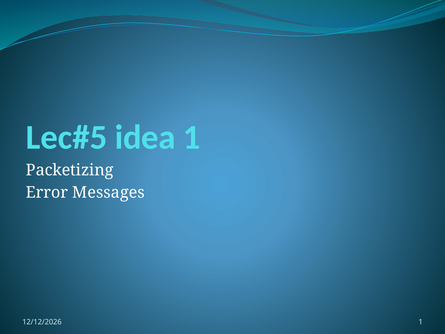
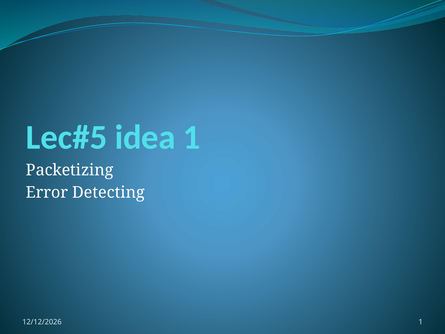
Messages: Messages -> Detecting (109, 193)
